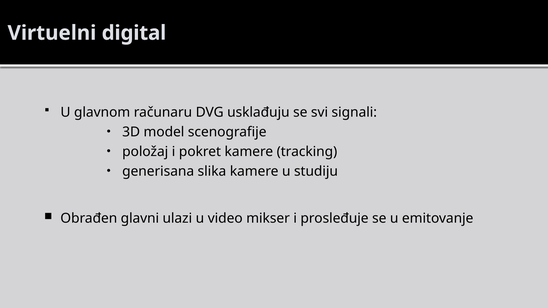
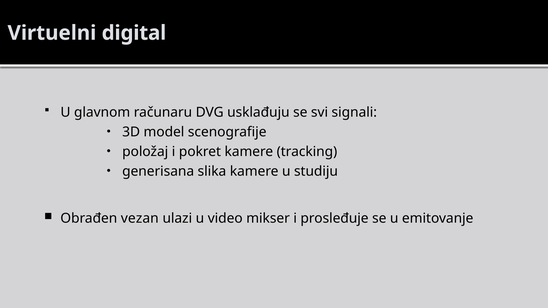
glavni: glavni -> vezan (140, 219)
